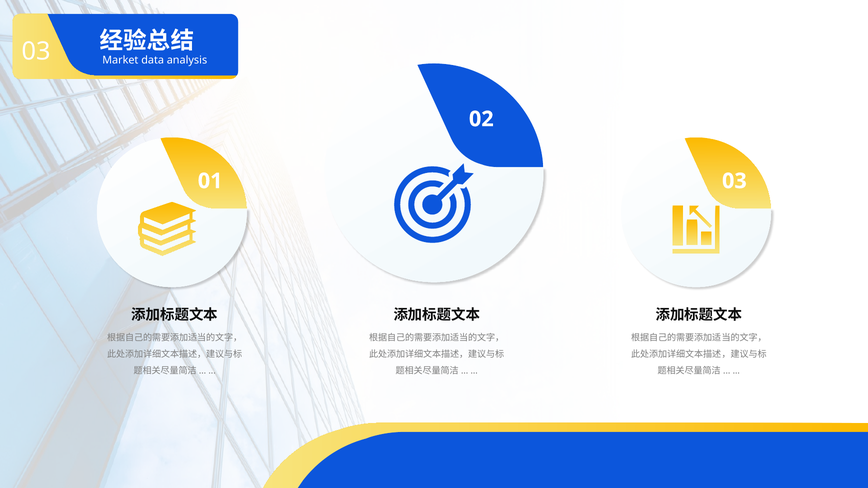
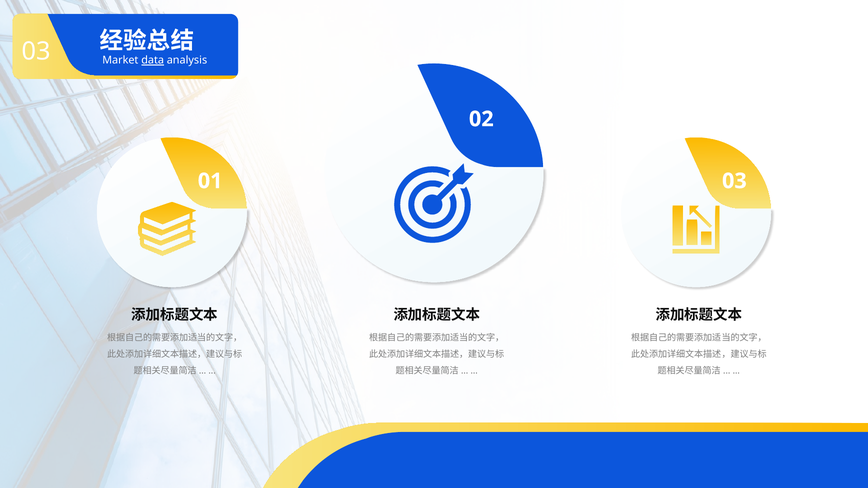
data underline: none -> present (153, 60)
